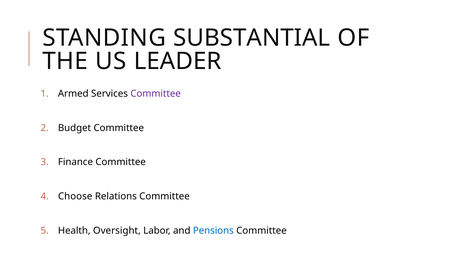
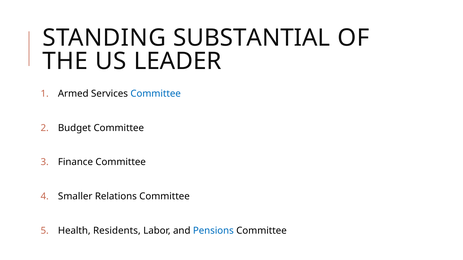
Committee colour: purple -> blue (156, 94)
Choose: Choose -> Smaller (75, 197)
Oversight: Oversight -> Residents (117, 231)
